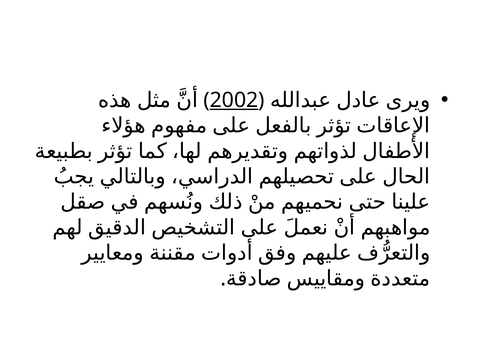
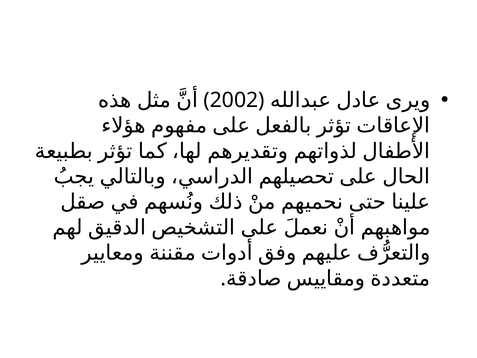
2002 underline: present -> none (234, 100)
